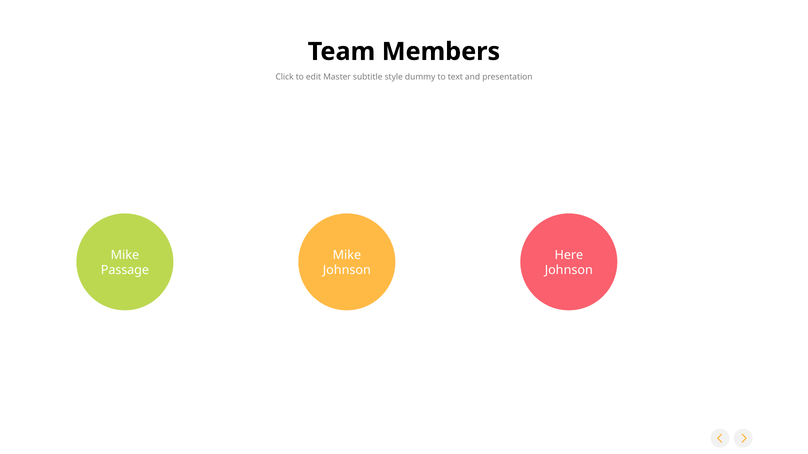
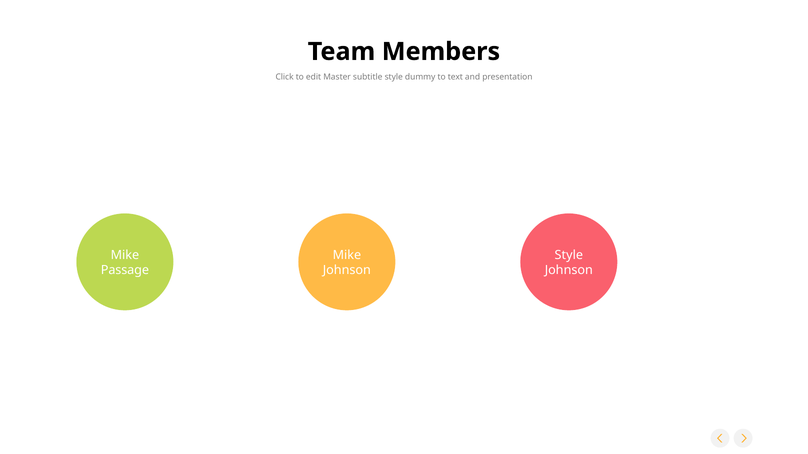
Here: Here -> Style (569, 255)
